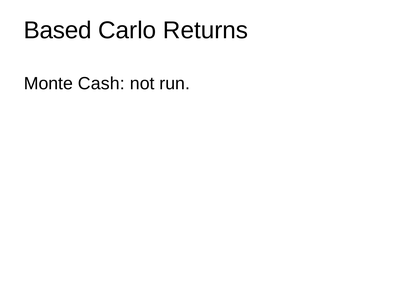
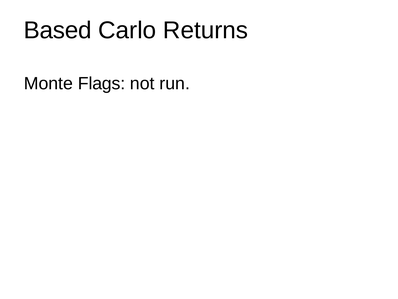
Cash: Cash -> Flags (102, 83)
